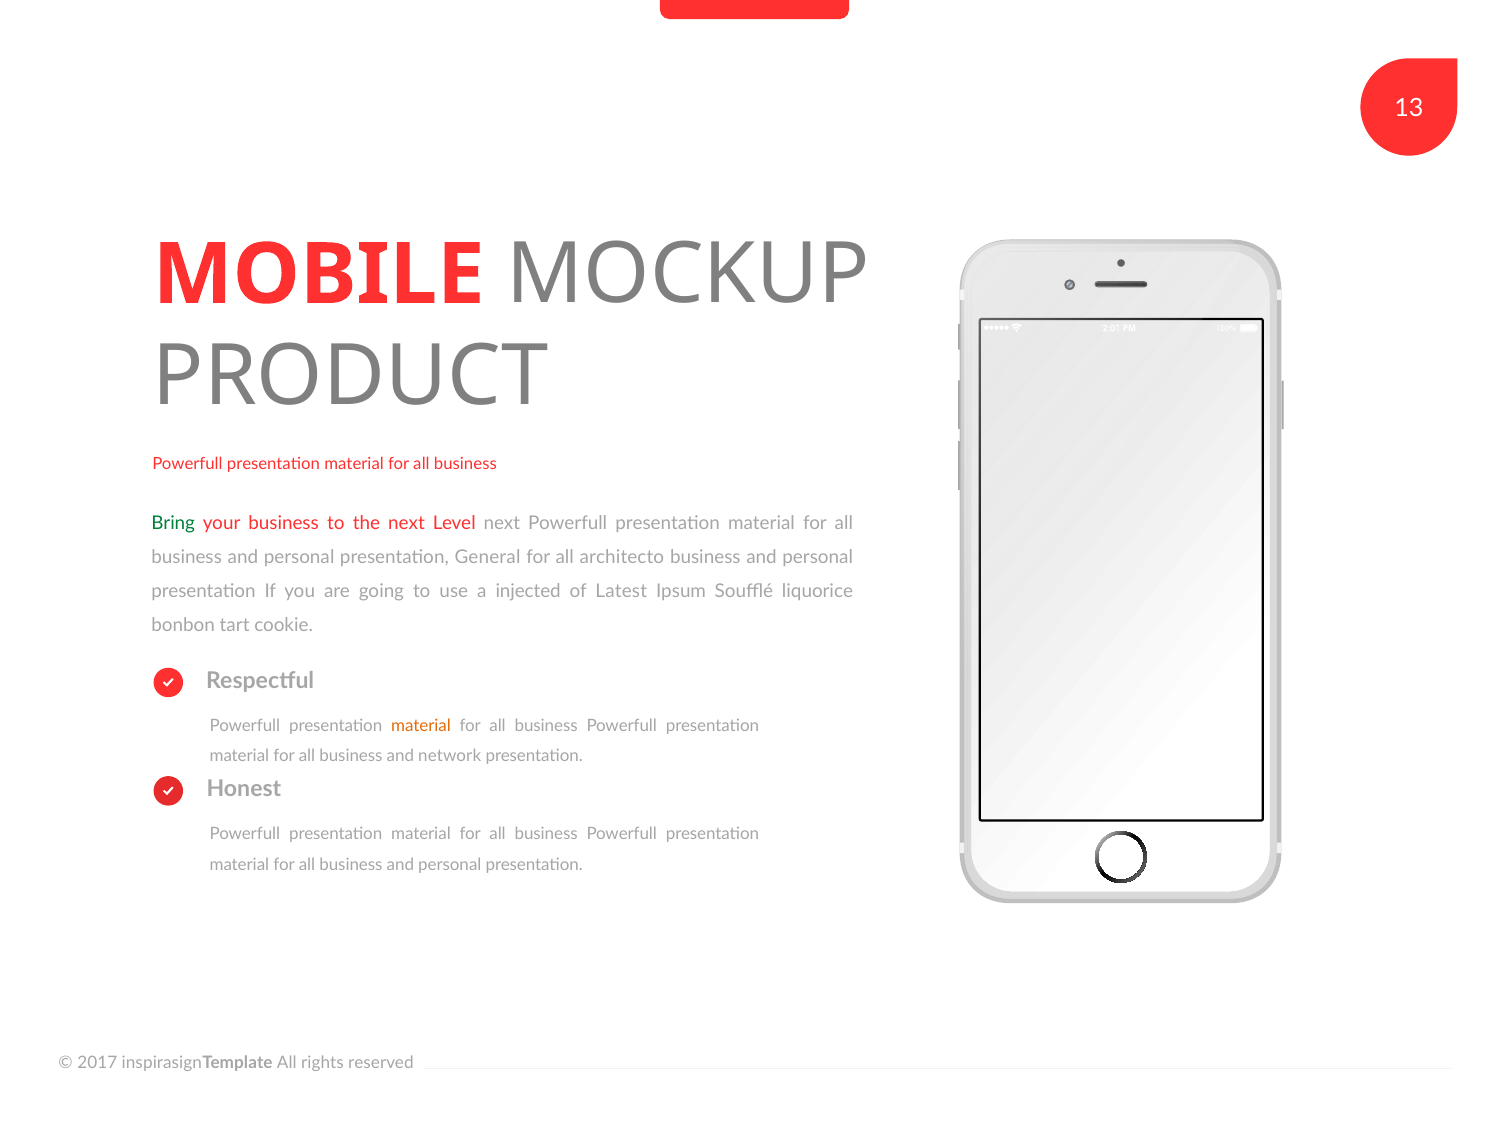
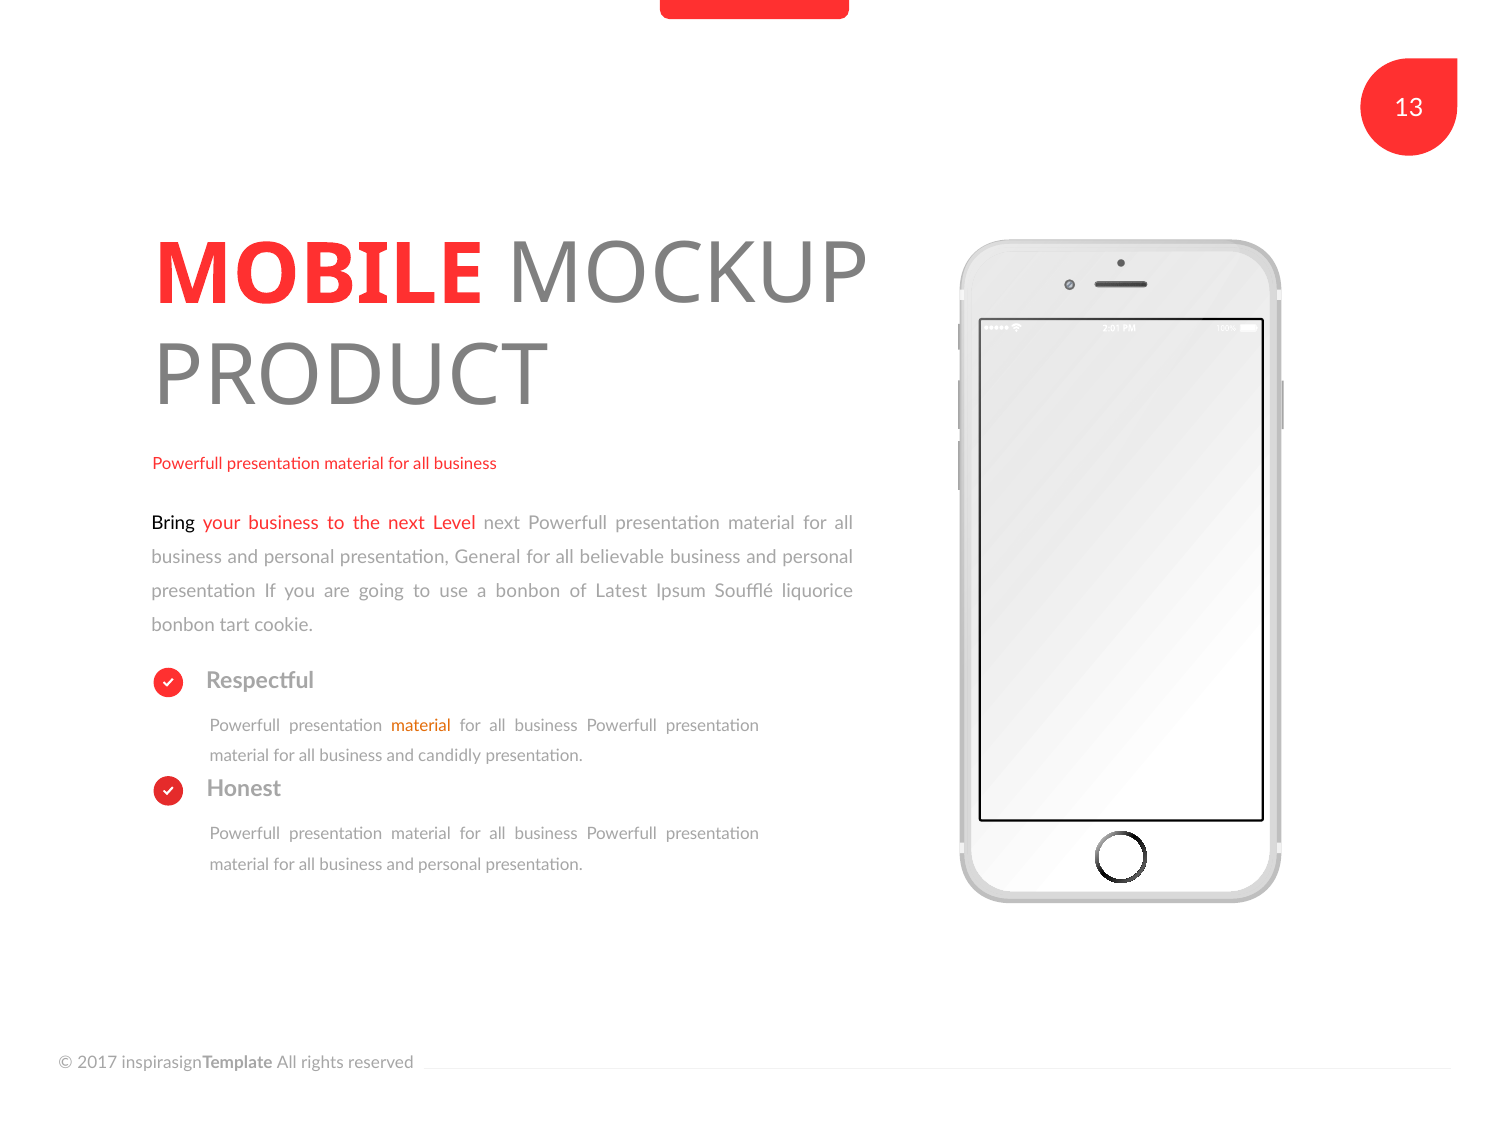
Bring colour: green -> black (173, 523)
architecto: architecto -> believable (622, 557)
a injected: injected -> bonbon (528, 591)
network: network -> candidly (450, 756)
